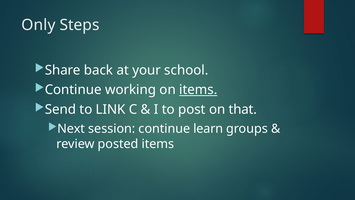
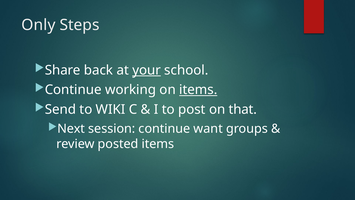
your underline: none -> present (147, 70)
LINK: LINK -> WIKI (111, 109)
learn: learn -> want (208, 129)
